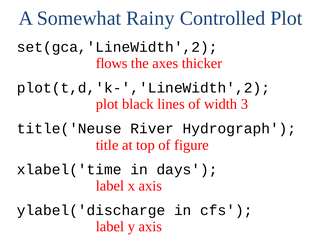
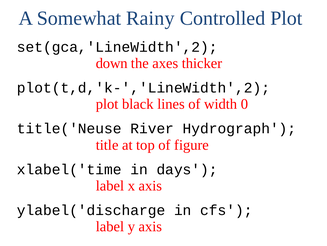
flows: flows -> down (112, 63)
3: 3 -> 0 (244, 104)
